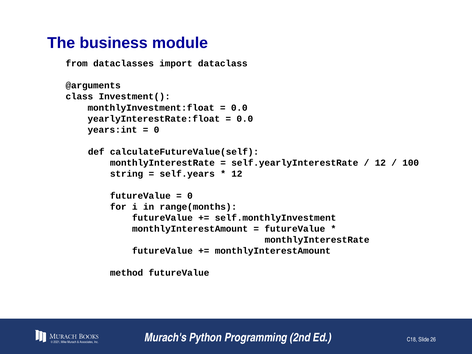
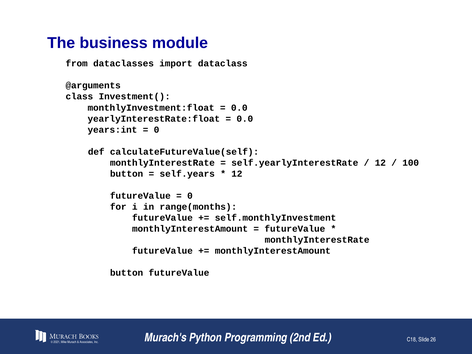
string: string -> button (127, 174)
method: method -> button (127, 273)
